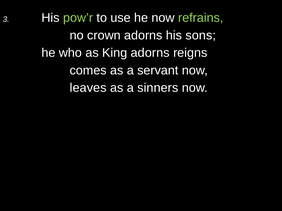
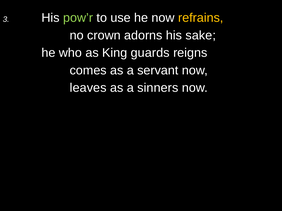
refrains colour: light green -> yellow (201, 18)
sons: sons -> sake (201, 35)
King adorns: adorns -> guards (150, 53)
